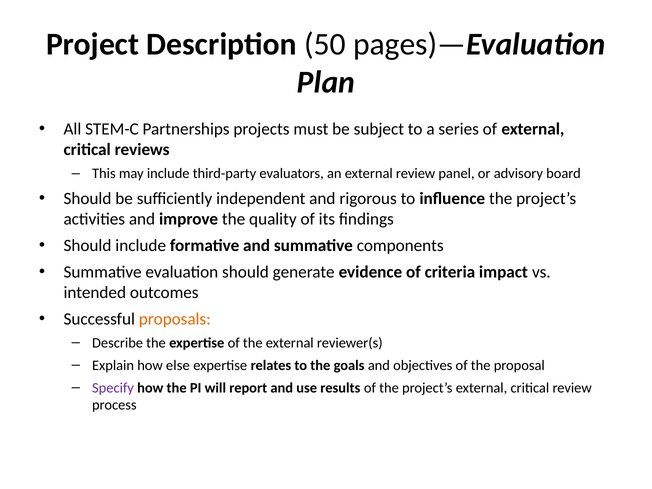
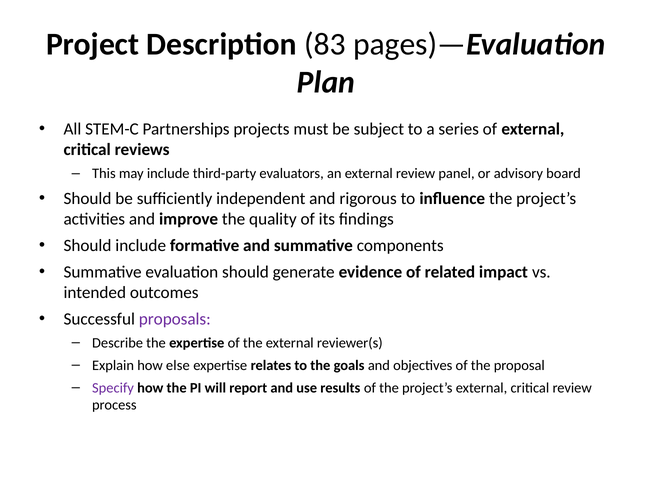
50: 50 -> 83 (325, 44)
criteria: criteria -> related (450, 272)
proposals colour: orange -> purple (175, 319)
